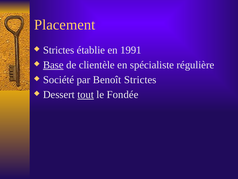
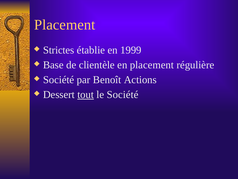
1991: 1991 -> 1999 (131, 50)
Base underline: present -> none (53, 65)
en spécialiste: spécialiste -> placement (152, 65)
Benoît Strictes: Strictes -> Actions (140, 80)
le Fondée: Fondée -> Société (123, 94)
